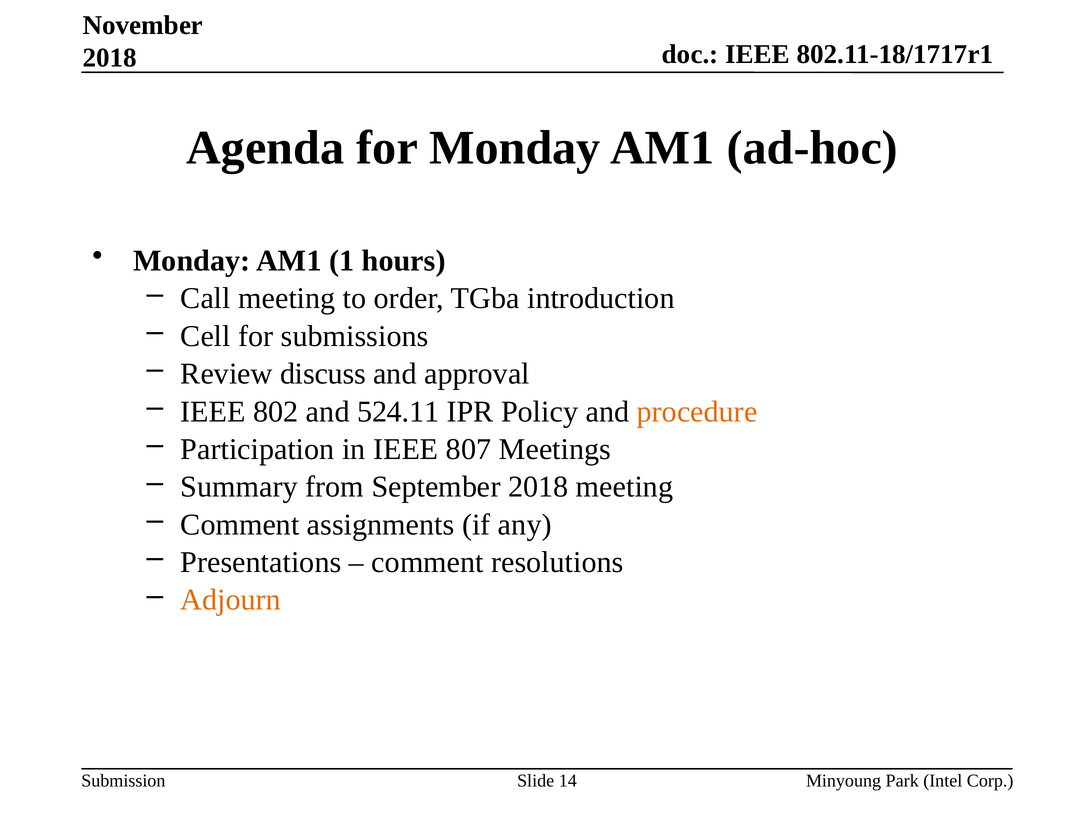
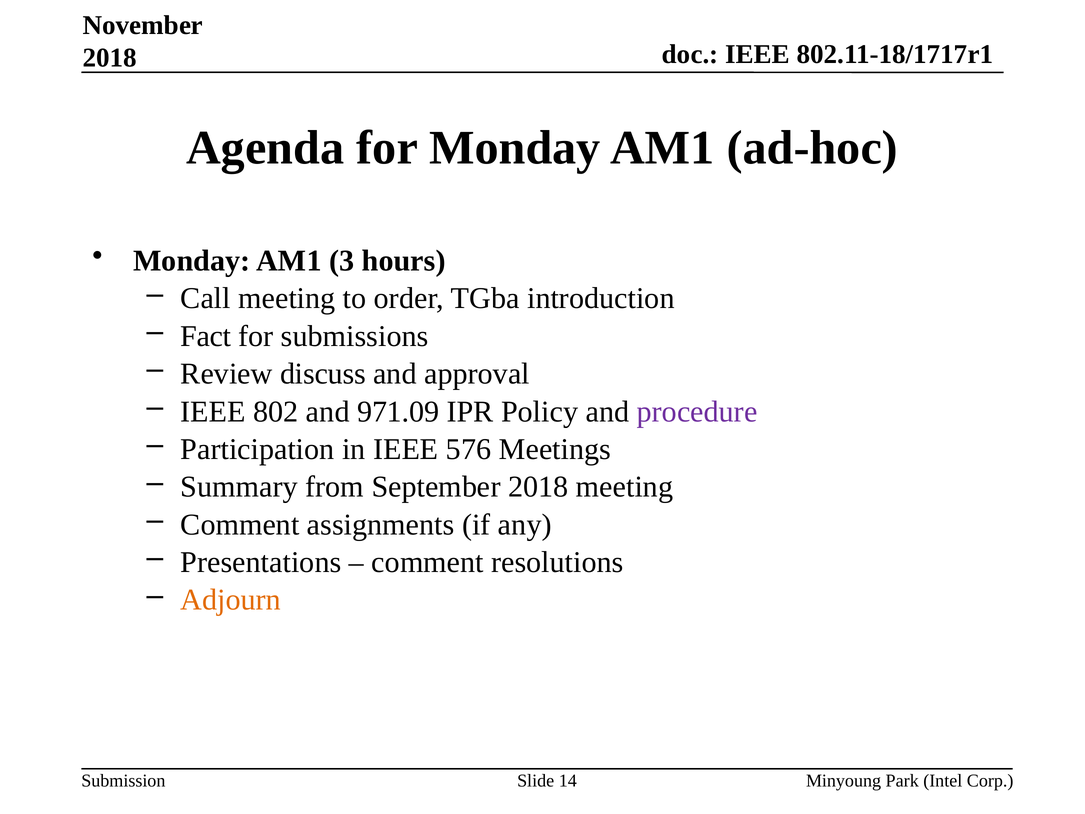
1: 1 -> 3 (342, 261)
Cell: Cell -> Fact (206, 336)
524.11: 524.11 -> 971.09 (398, 411)
procedure colour: orange -> purple (697, 411)
807: 807 -> 576 (469, 449)
